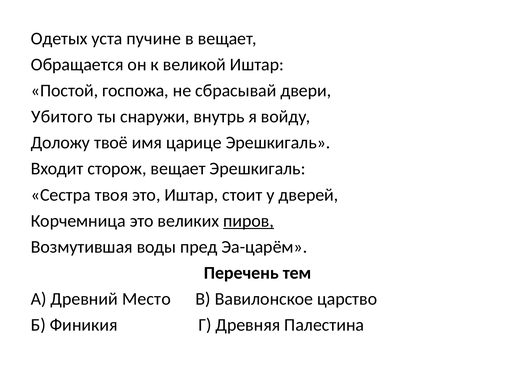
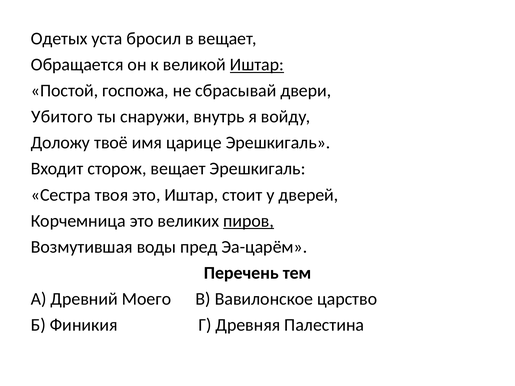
пучине: пучине -> бросил (154, 39)
Иштар underline: none -> present (257, 65)
Место: Место -> Моего (146, 299)
